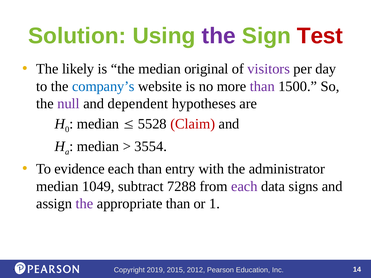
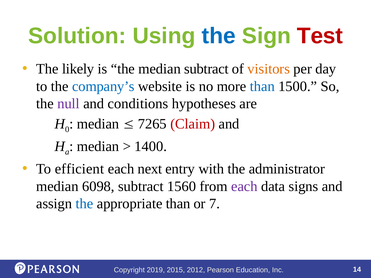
the colour: purple -> blue (219, 36)
median original: original -> subtract (206, 69)
visitors colour: purple -> orange (269, 69)
than colour: purple -> blue (262, 86)
dependent: dependent -> conditions (138, 104)
5528: 5528 -> 7265 (152, 124)
3554: 3554 -> 1400 (151, 147)
evidence: evidence -> efficient (79, 169)
each than: than -> next (150, 169)
1049: 1049 -> 6098 (98, 186)
7288: 7288 -> 1560 (182, 186)
the colour: purple -> blue (84, 204)
1: 1 -> 7 (215, 204)
